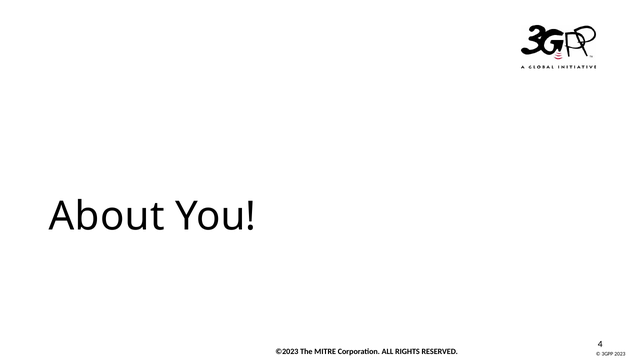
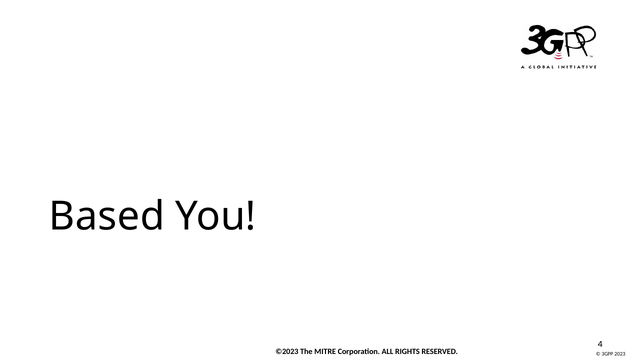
About: About -> Based (107, 217)
